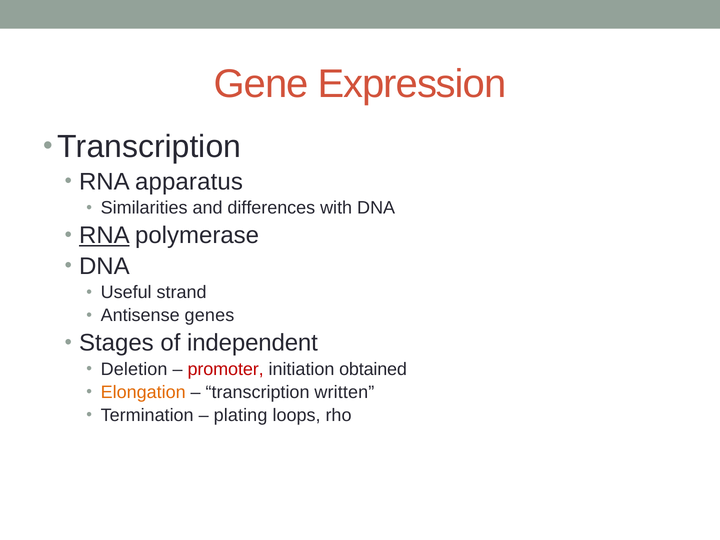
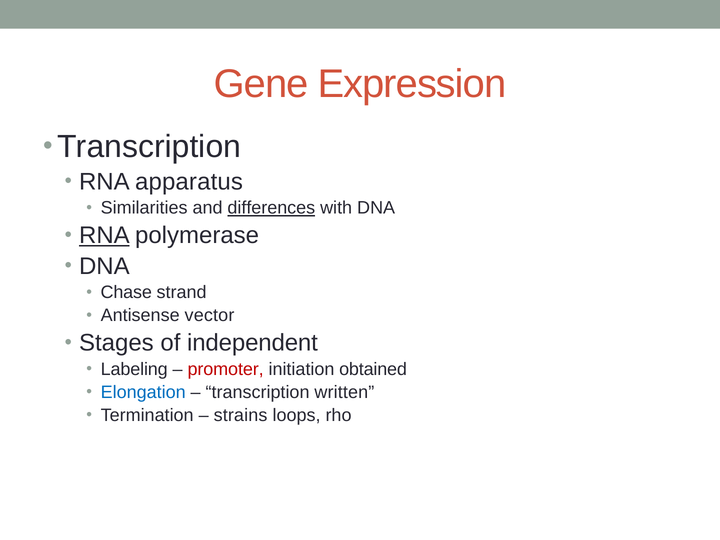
differences underline: none -> present (271, 208)
Useful: Useful -> Chase (126, 292)
genes: genes -> vector (209, 315)
Deletion: Deletion -> Labeling (134, 369)
Elongation colour: orange -> blue (143, 392)
plating: plating -> strains (241, 415)
